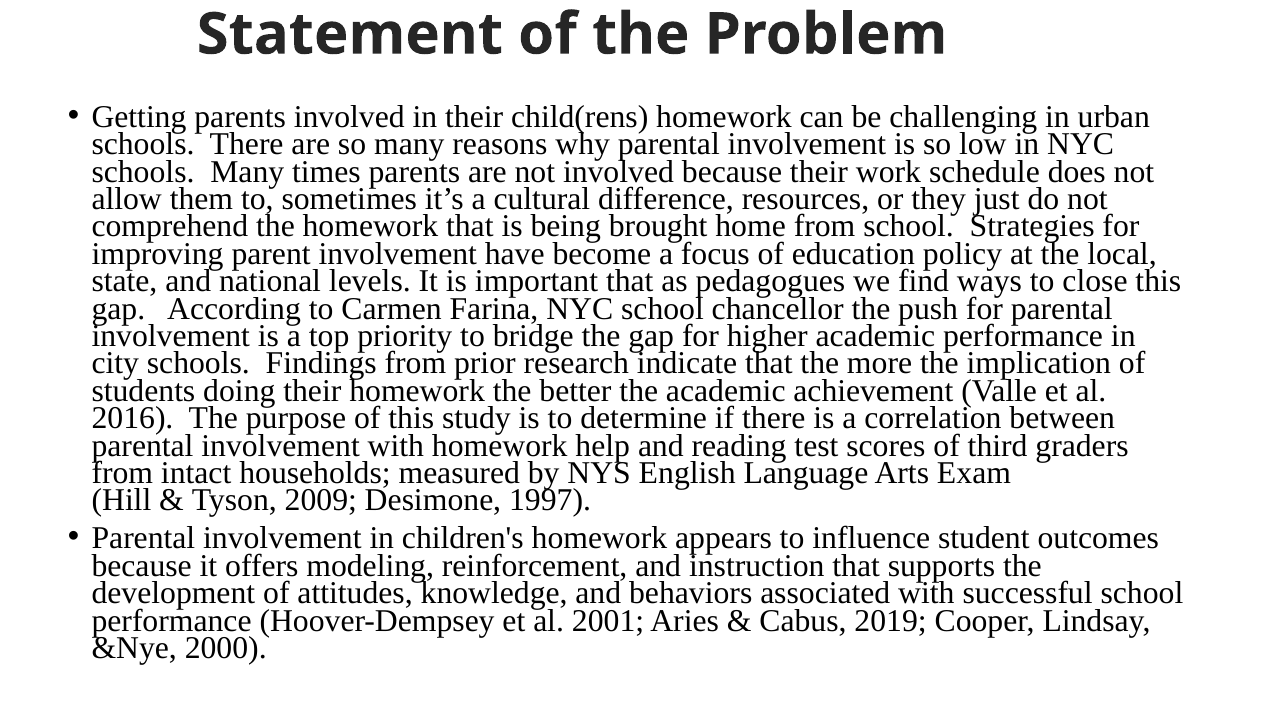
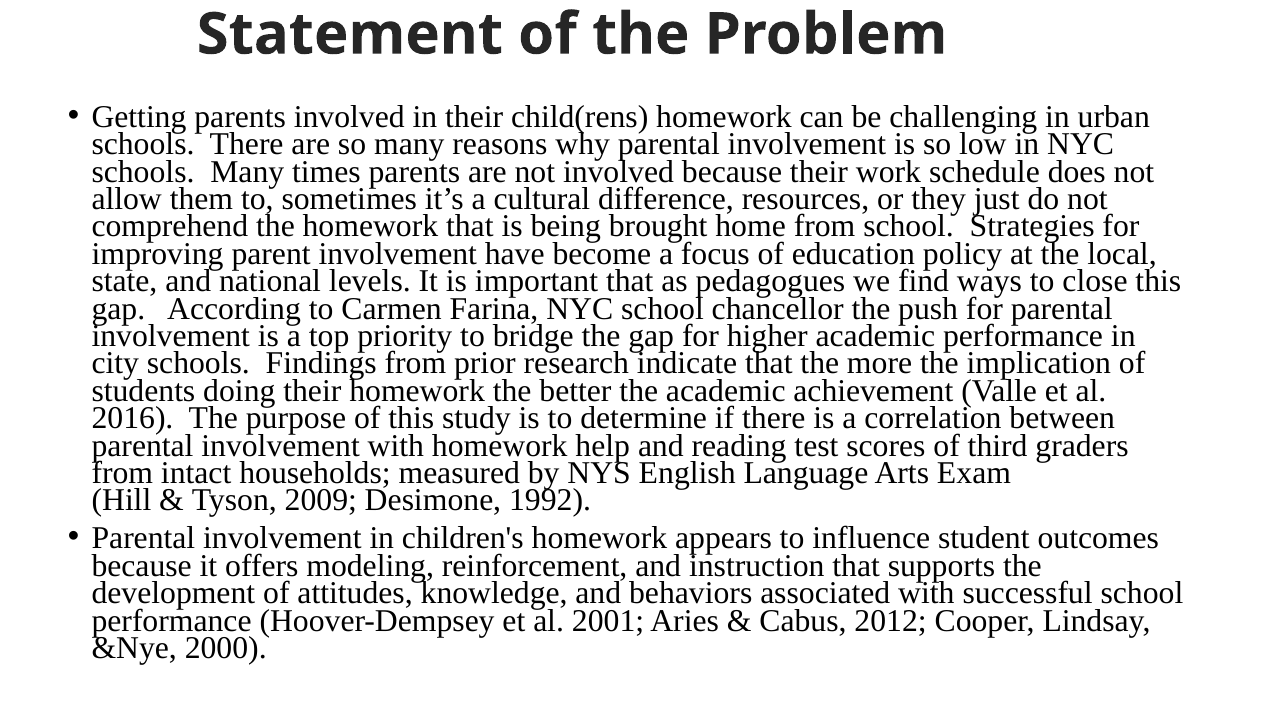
1997: 1997 -> 1992 (550, 501)
2019: 2019 -> 2012 (891, 621)
